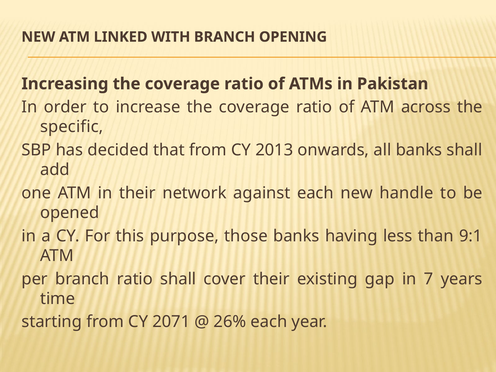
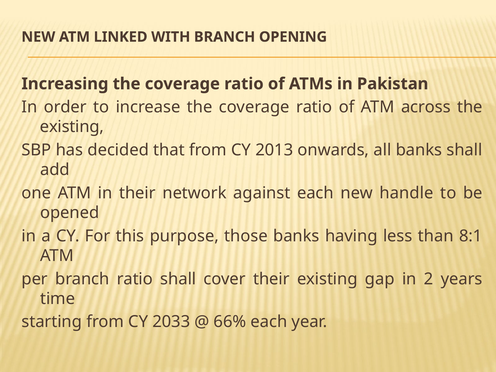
specific: specific -> existing (72, 127)
9:1: 9:1 -> 8:1 (471, 236)
7: 7 -> 2 (429, 279)
2071: 2071 -> 2033 (171, 322)
26%: 26% -> 66% (230, 322)
